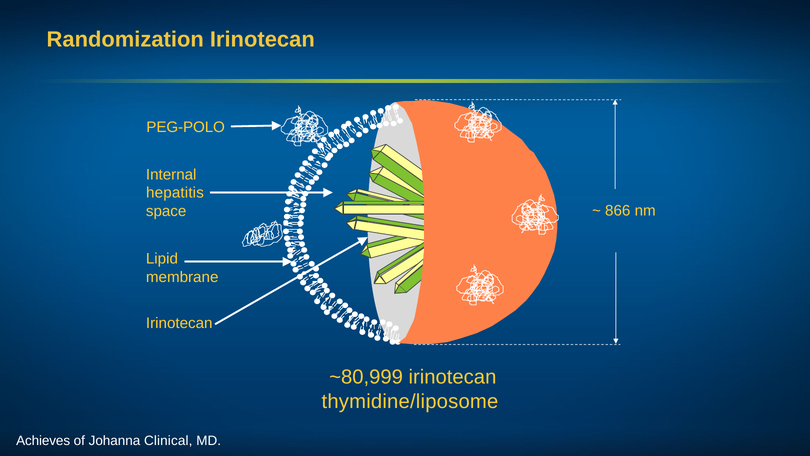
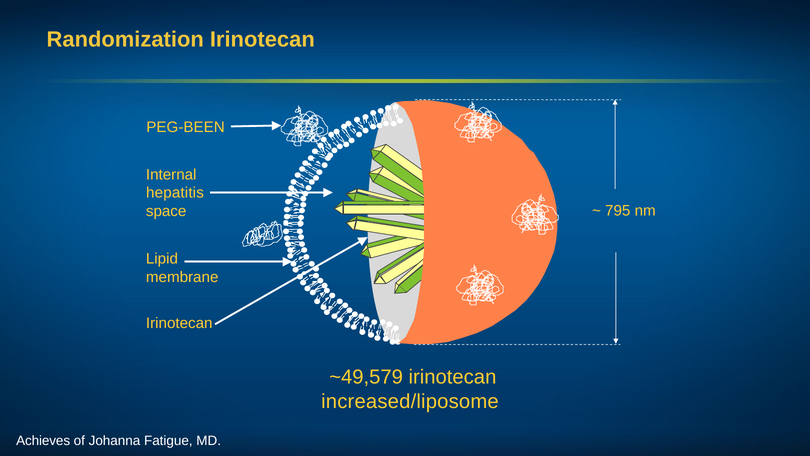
PEG-POLO: PEG-POLO -> PEG-BEEN (186, 127)
866: 866 -> 795 (618, 211)
~80,999: ~80,999 -> ~49,579 (366, 377)
thymidine/liposome: thymidine/liposome -> increased/liposome (410, 401)
Clinical: Clinical -> Fatigue (168, 440)
